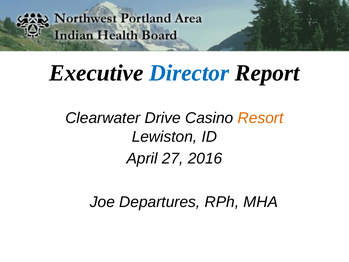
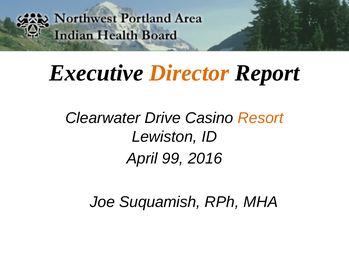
Director colour: blue -> orange (189, 73)
27: 27 -> 99 (173, 158)
Departures: Departures -> Suquamish (160, 202)
